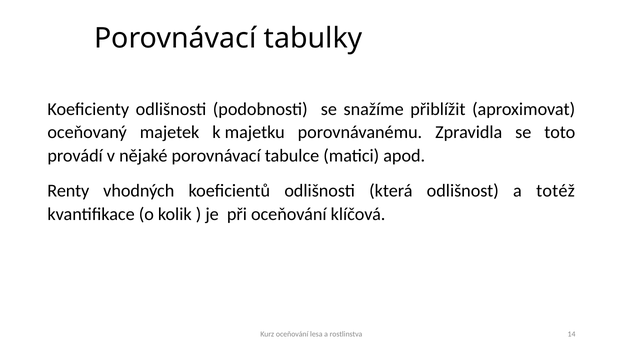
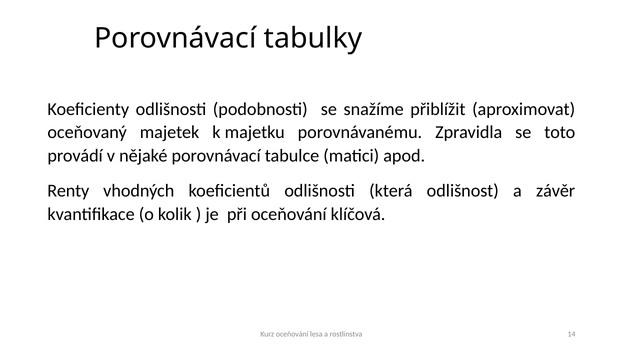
totéž: totéž -> závěr (556, 191)
